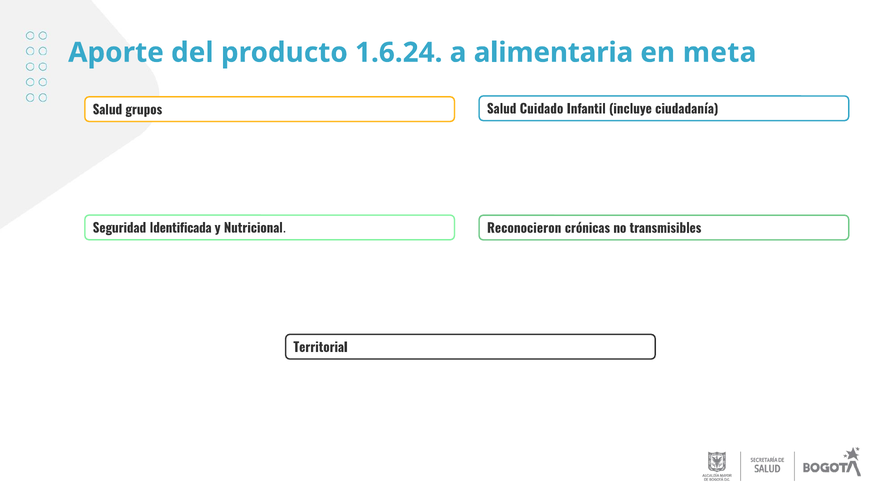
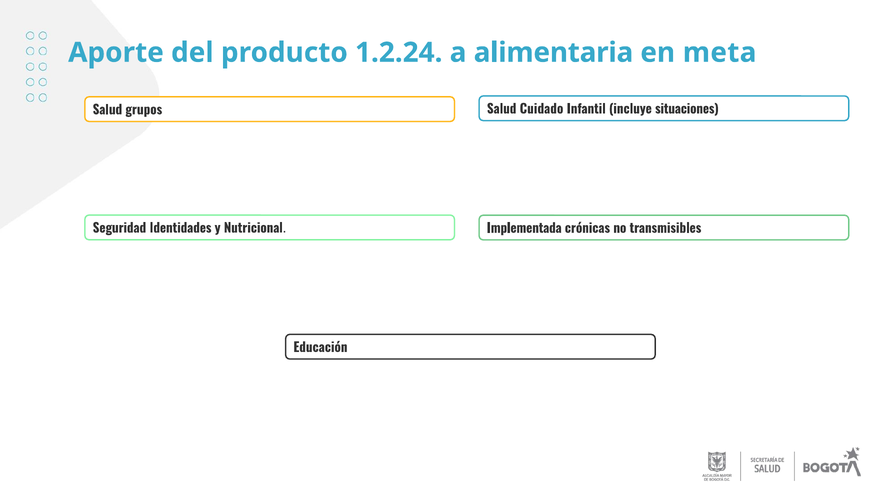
1.6.24: 1.6.24 -> 1.2.24 (399, 53)
ciudadanía: ciudadanía -> situaciones (687, 109)
Identificada: Identificada -> Identidades (180, 228)
Reconocieron: Reconocieron -> Implementada (524, 228)
Territorial: Territorial -> Educación (320, 348)
